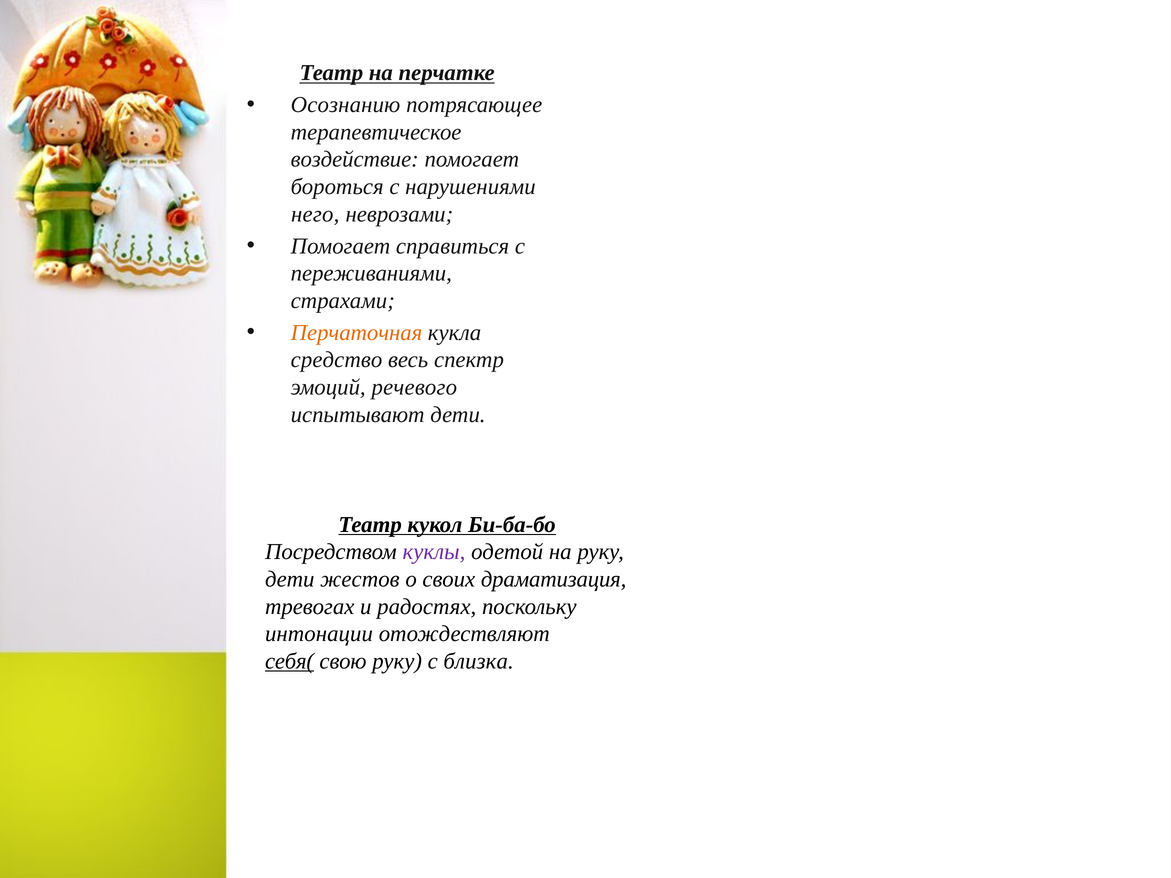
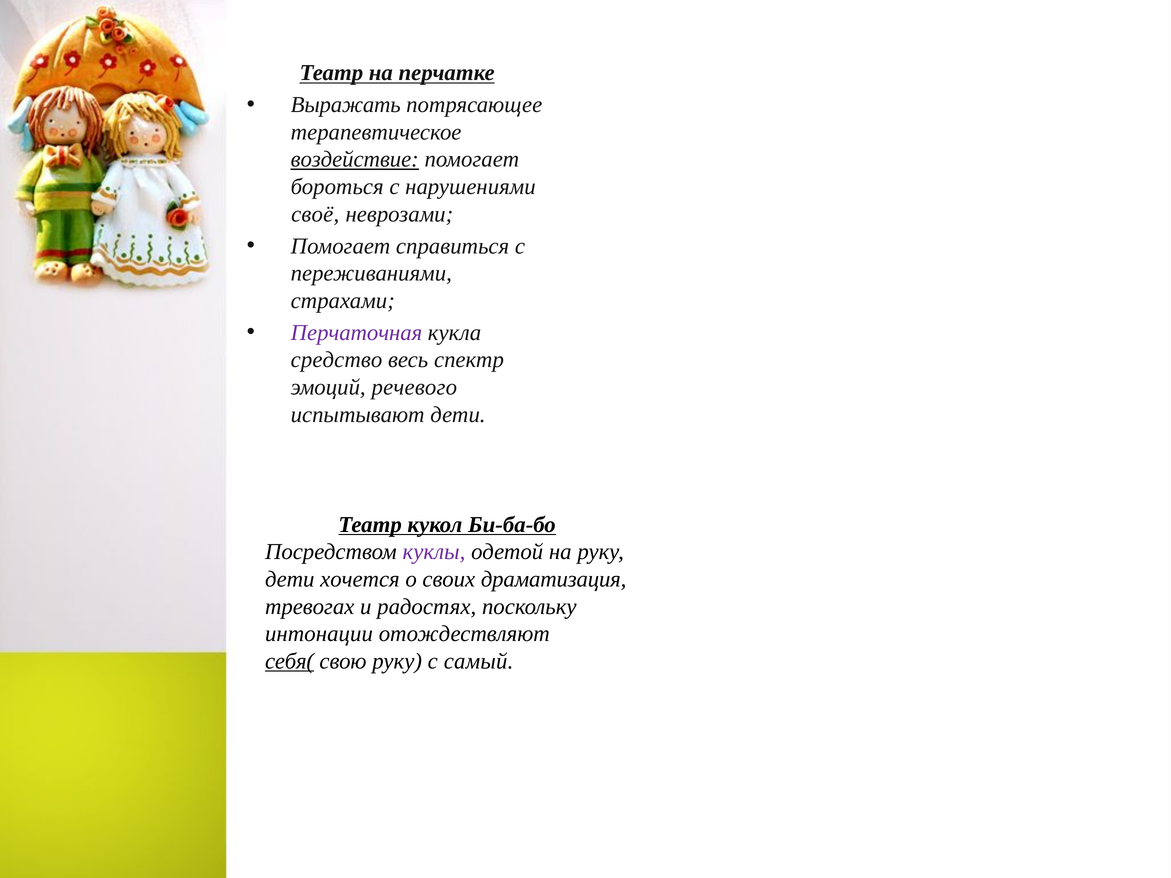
Осознанию: Осознанию -> Выражать (346, 105)
воздействие underline: none -> present (355, 160)
него: него -> своё (315, 214)
Перчаточная colour: orange -> purple (356, 333)
жестов: жестов -> хочется (360, 579)
близка: близка -> самый (479, 661)
